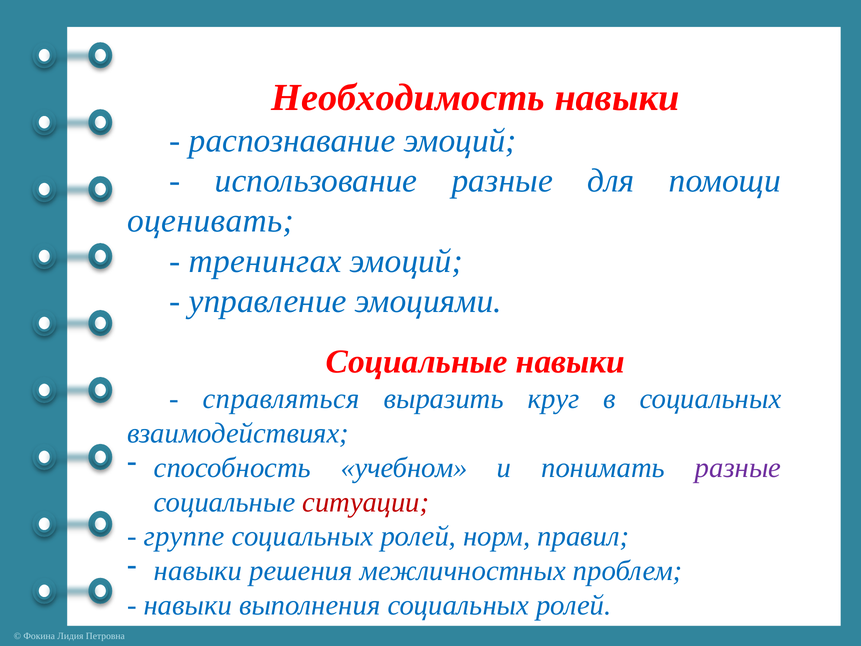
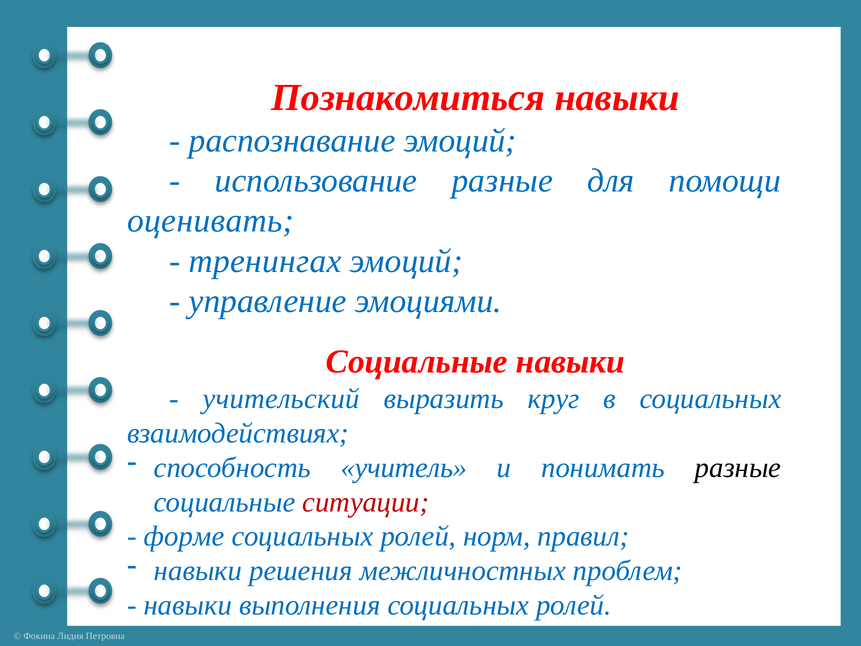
Необходимость: Необходимость -> Познакомиться (408, 98)
справляться: справляться -> учительский (281, 399)
учебном: учебном -> учитель (404, 467)
разные colour: purple -> black (738, 467)
группе: группе -> форме (184, 536)
